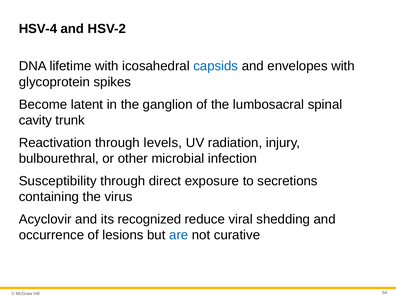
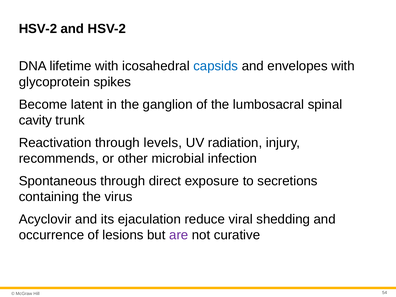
HSV-4: HSV-4 -> HSV-2 (38, 29)
bulbourethral: bulbourethral -> recommends (59, 159)
Susceptibility: Susceptibility -> Spontaneous (58, 181)
recognized: recognized -> ejaculation (149, 219)
are colour: blue -> purple (179, 235)
